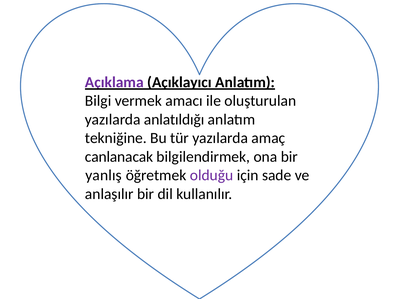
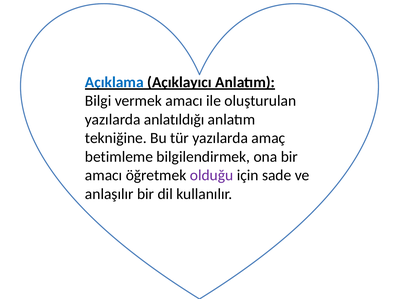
Açıklama colour: purple -> blue (114, 82)
canlanacak: canlanacak -> betimleme (119, 157)
yanlış: yanlış -> amacı (104, 175)
